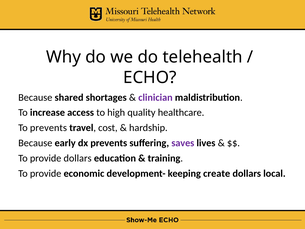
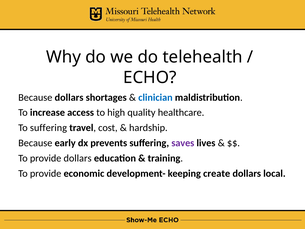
Because shared: shared -> dollars (69, 97)
clinician colour: purple -> blue (155, 97)
To prevents: prevents -> suffering (48, 128)
